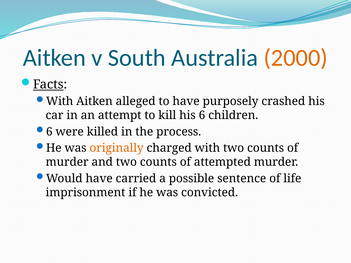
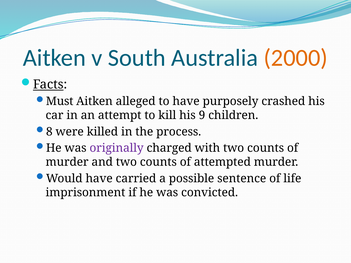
With: With -> Must (60, 101)
his 6: 6 -> 9 (202, 115)
6: 6 -> 8 (49, 132)
originally colour: orange -> purple (117, 148)
